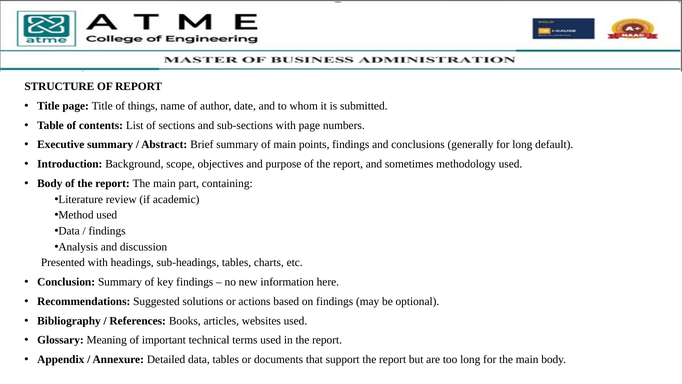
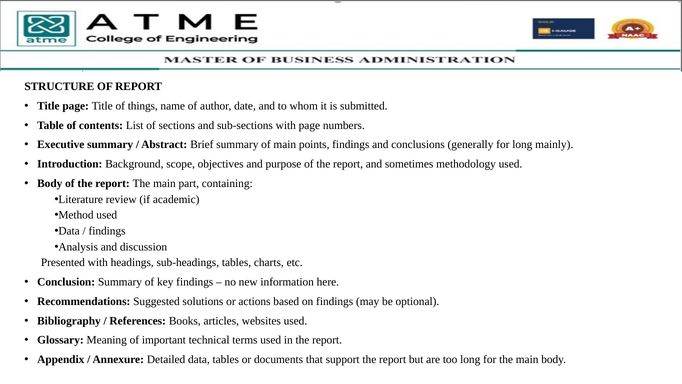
default: default -> mainly (554, 145)
